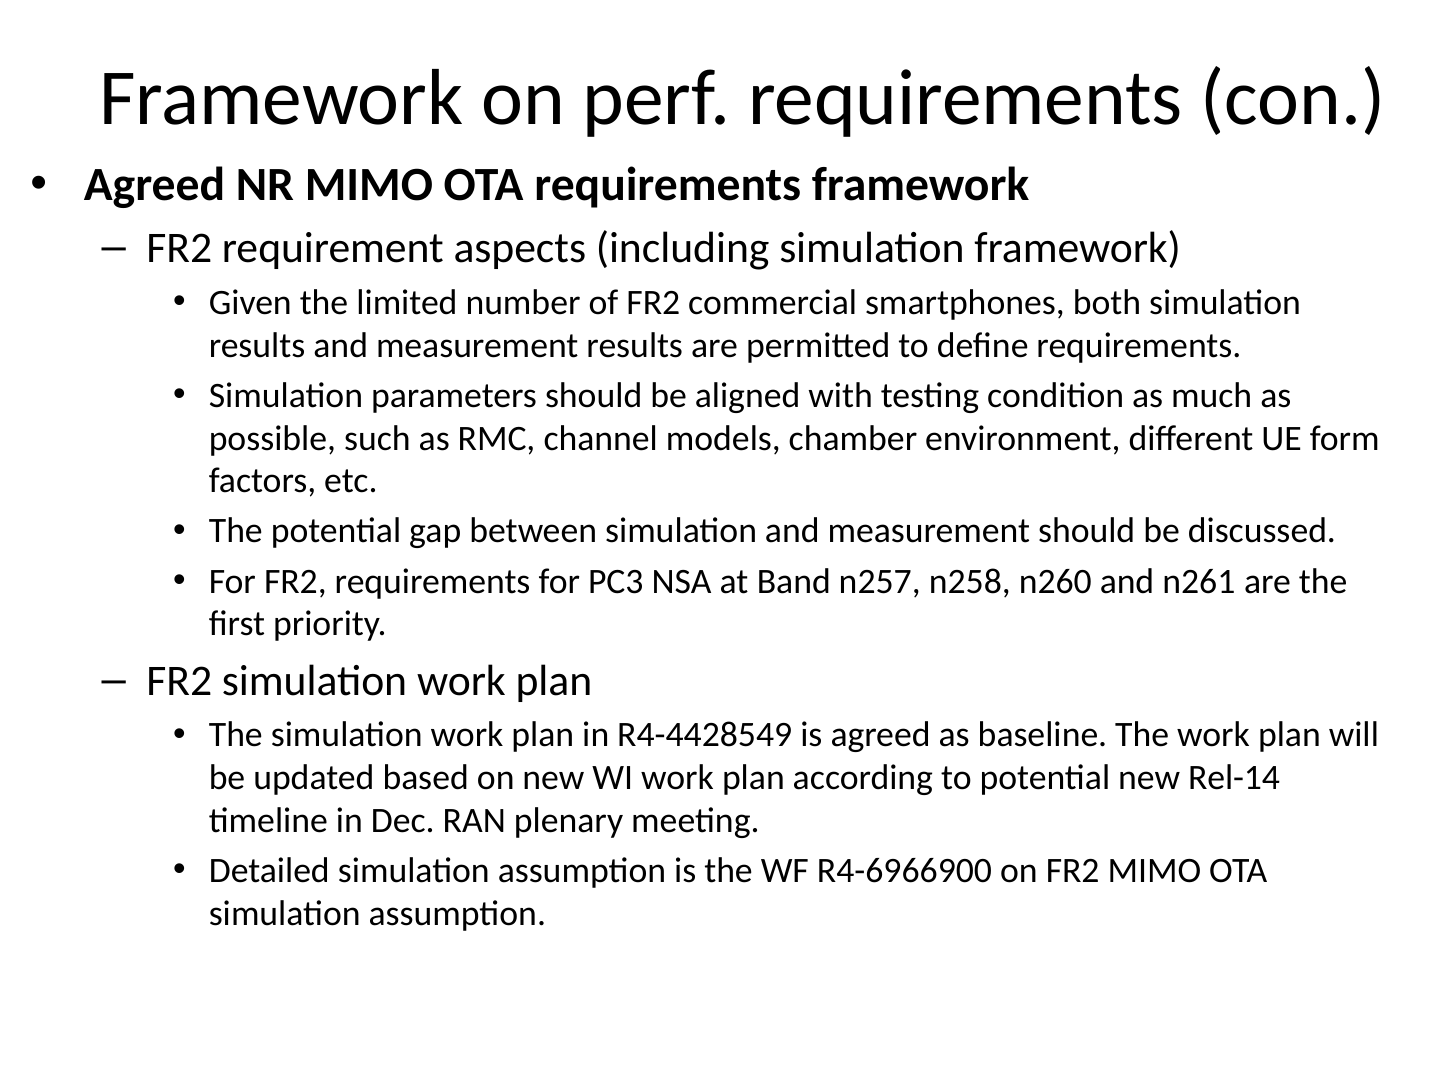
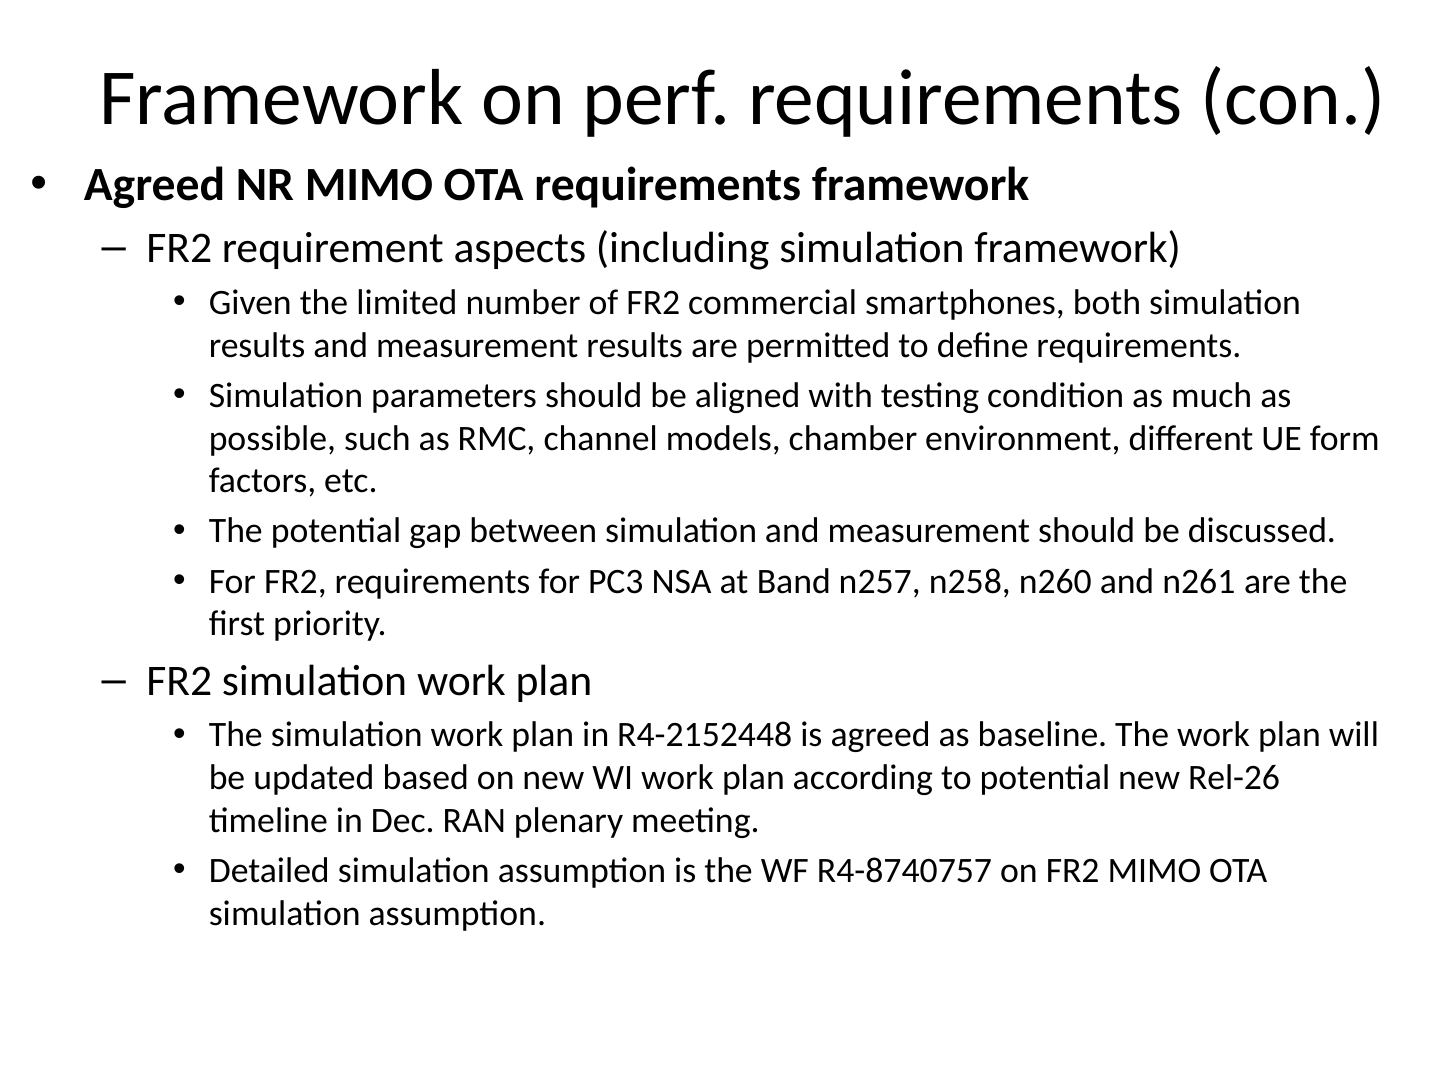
R4-4428549: R4-4428549 -> R4-2152448 (705, 735)
Rel-14: Rel-14 -> Rel-26 (1234, 778)
R4-6966900: R4-6966900 -> R4-8740757 (905, 871)
